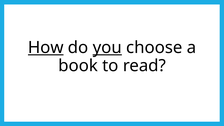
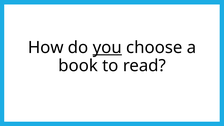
How underline: present -> none (46, 48)
